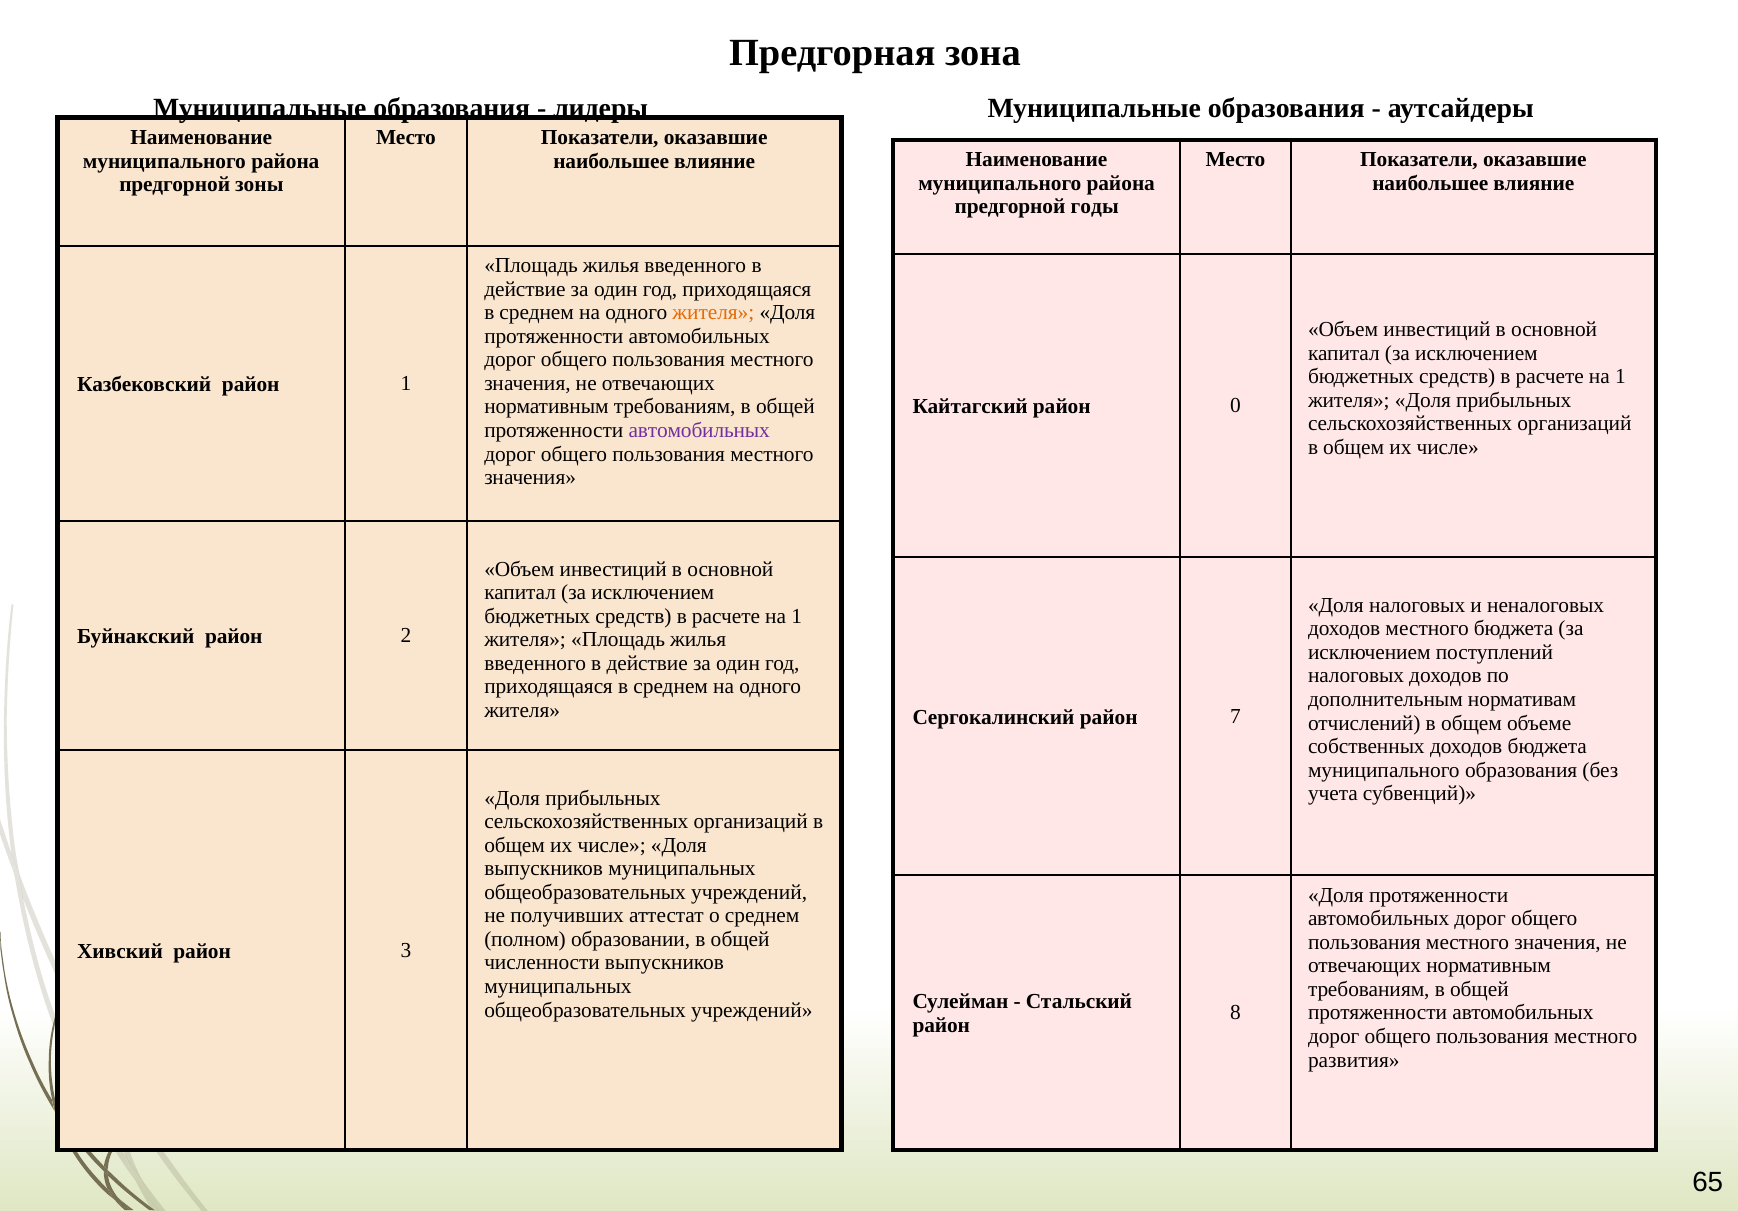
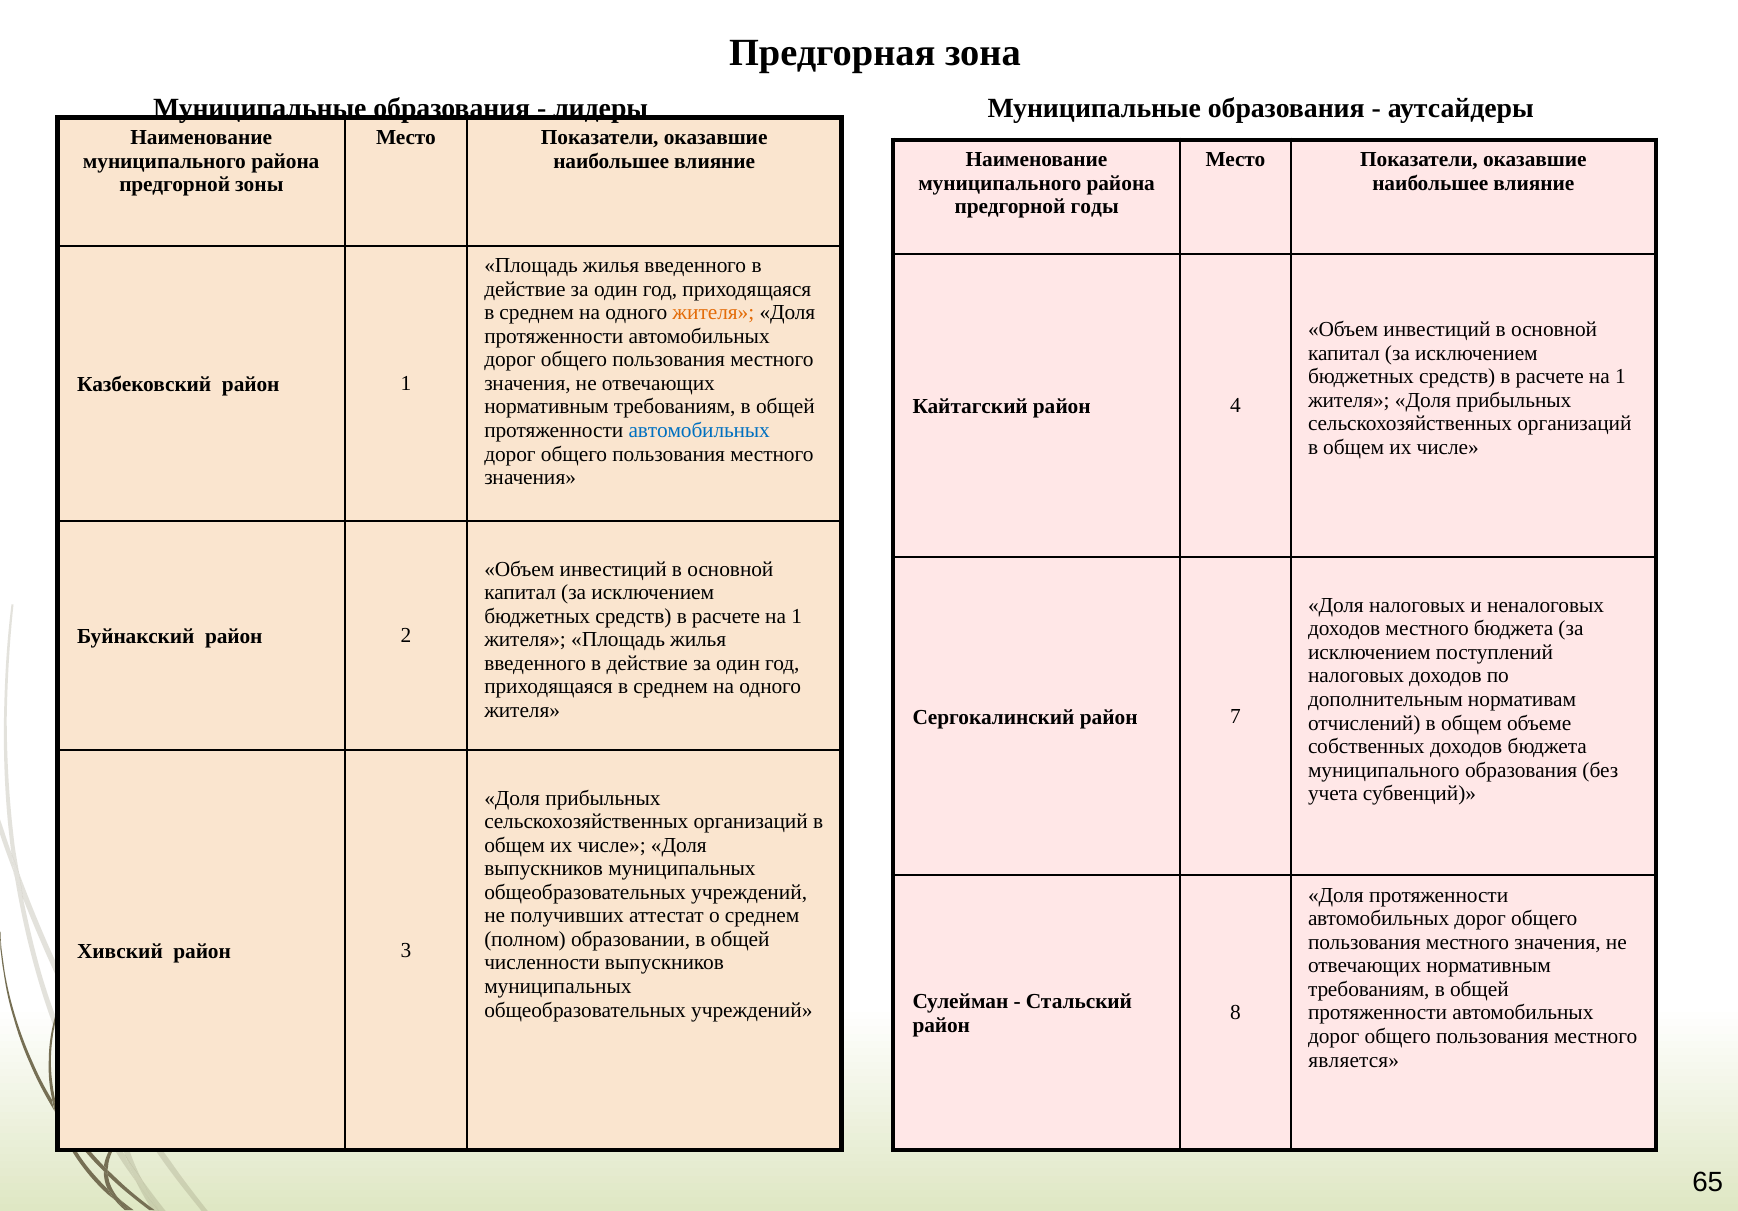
0: 0 -> 4 (1236, 406)
автомобильных colour: purple -> blue (699, 431)
развития: развития -> является (1354, 1060)
